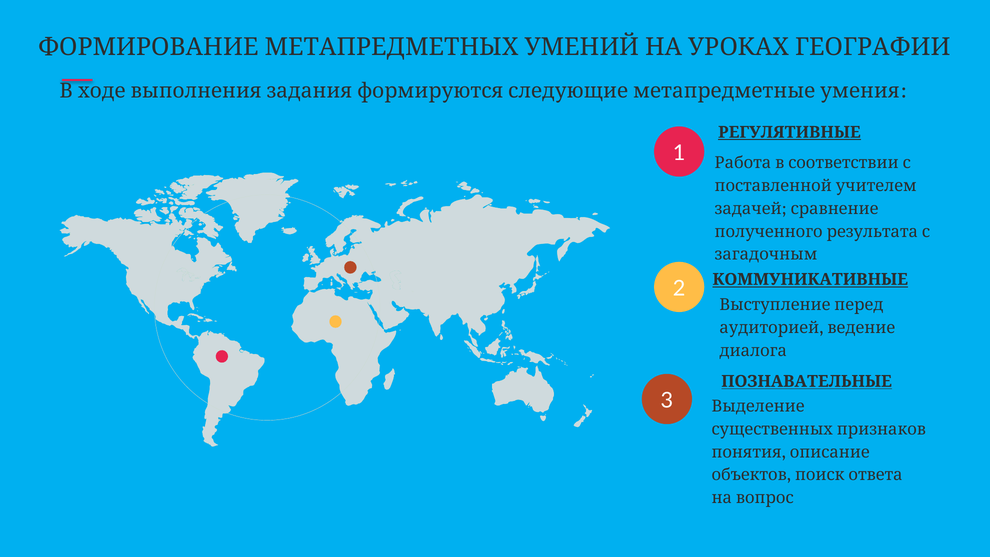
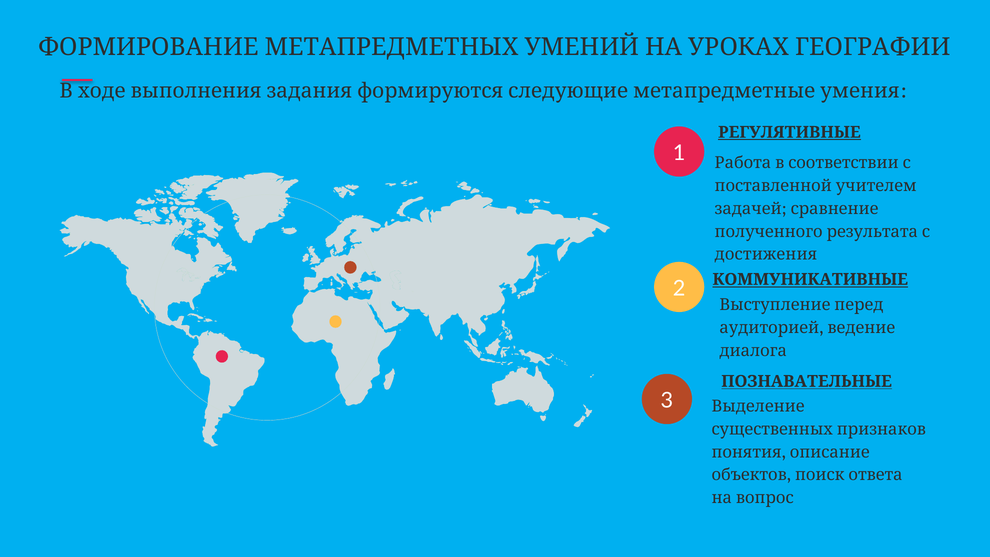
загадочным: загадочным -> достижения (766, 254)
